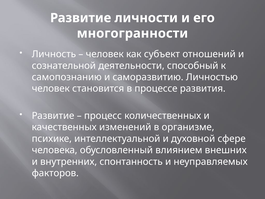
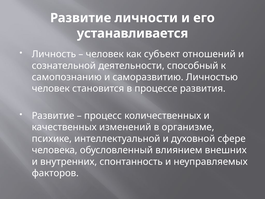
многогранности: многогранности -> устанавливается (133, 33)
